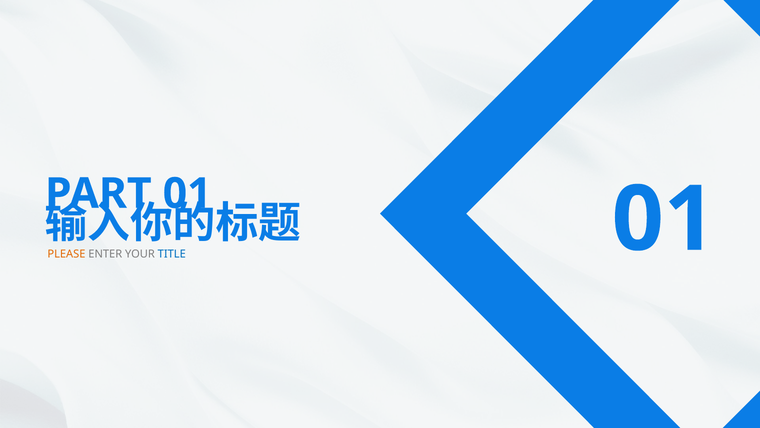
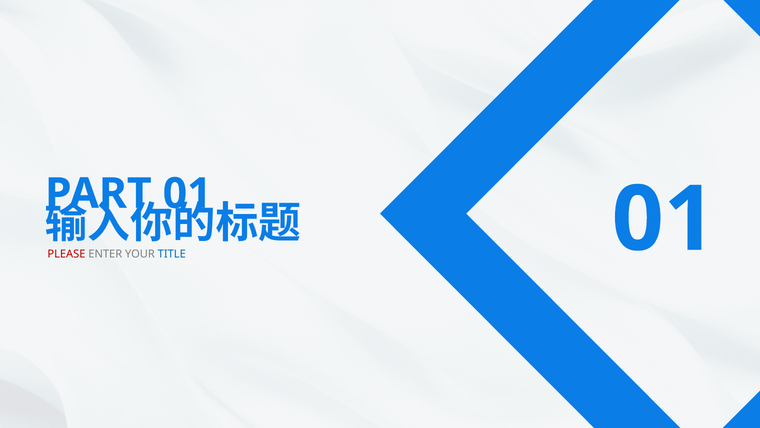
PLEASE colour: orange -> red (66, 254)
